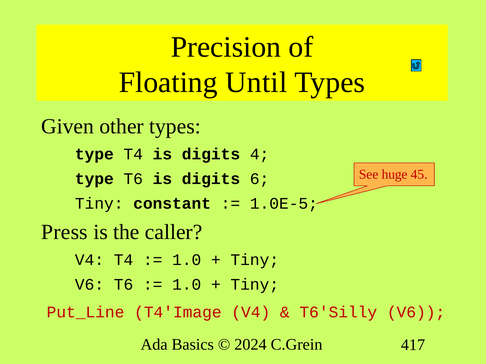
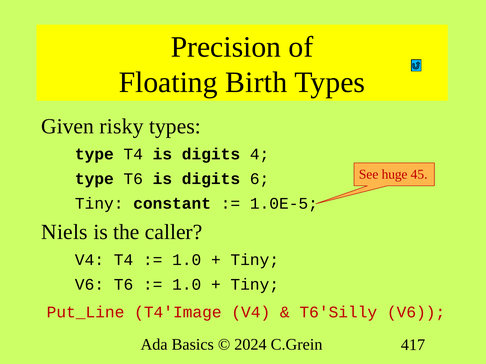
Until: Until -> Birth (256, 83)
other: other -> risky (121, 127)
Press: Press -> Niels (65, 232)
